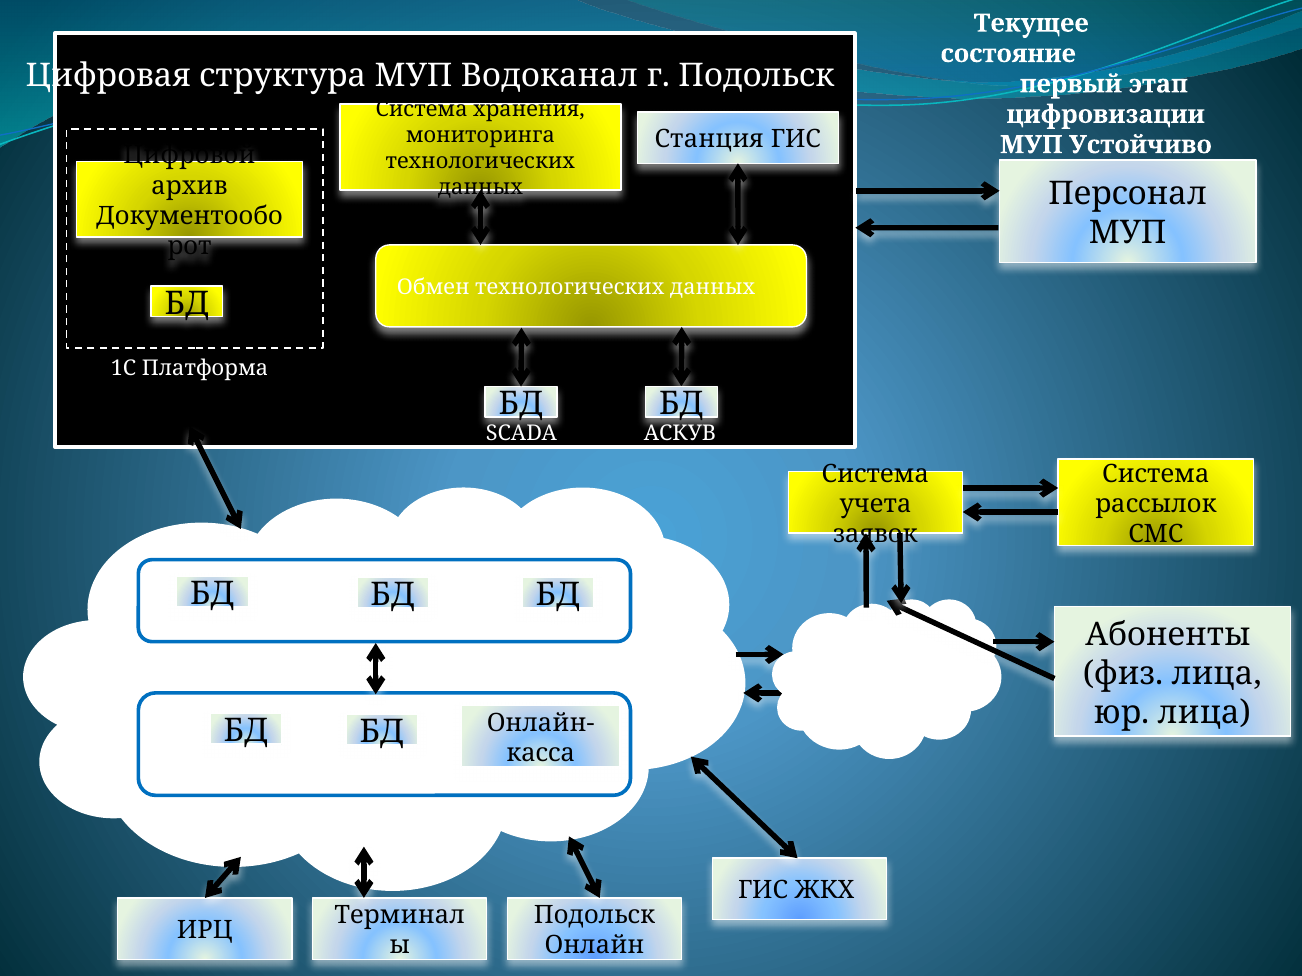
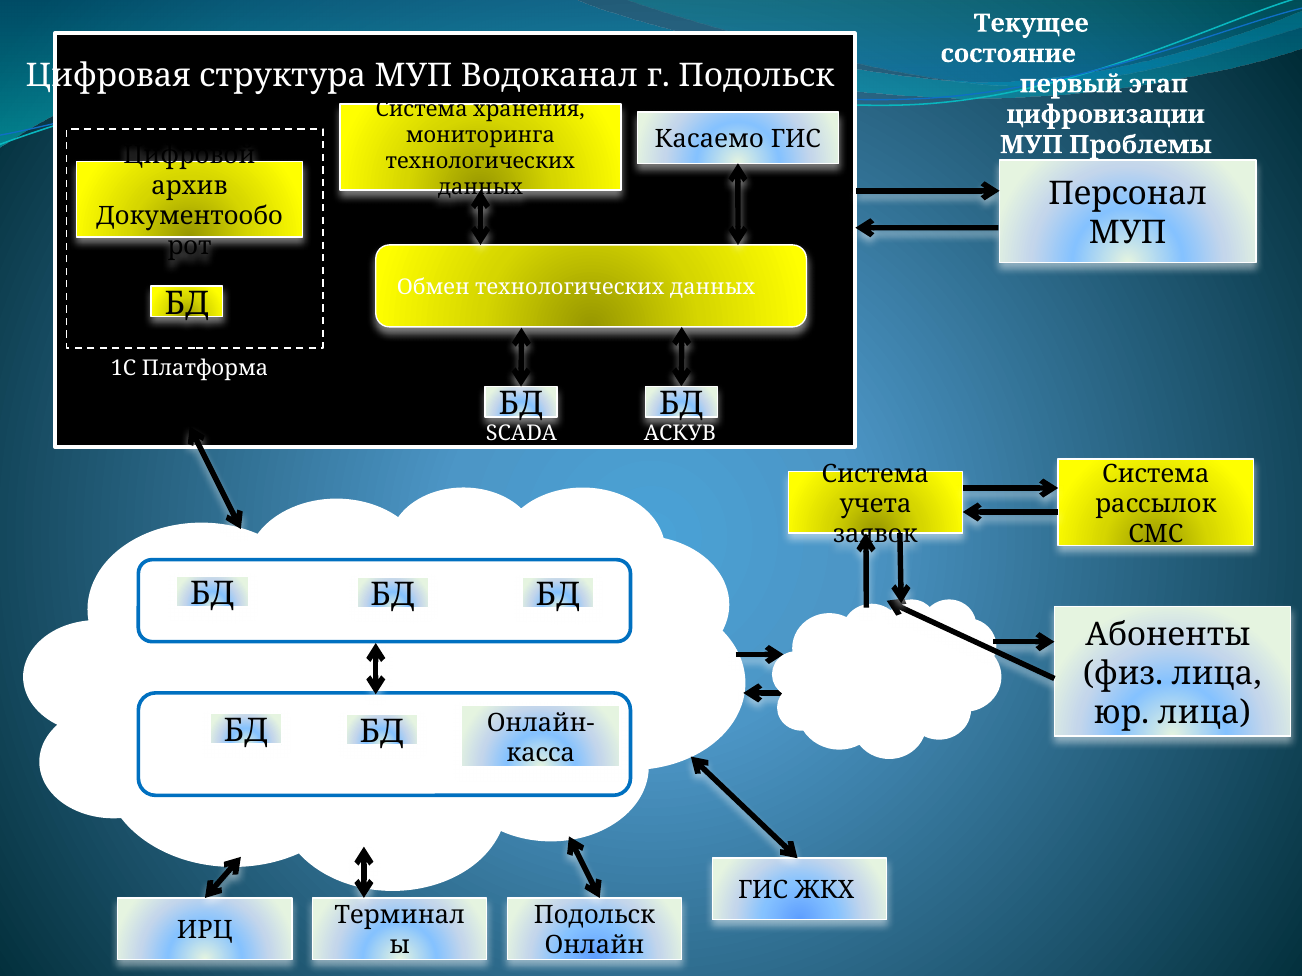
Станция: Станция -> Касаемо (709, 139)
Устойчиво: Устойчиво -> Проблемы (1140, 145)
